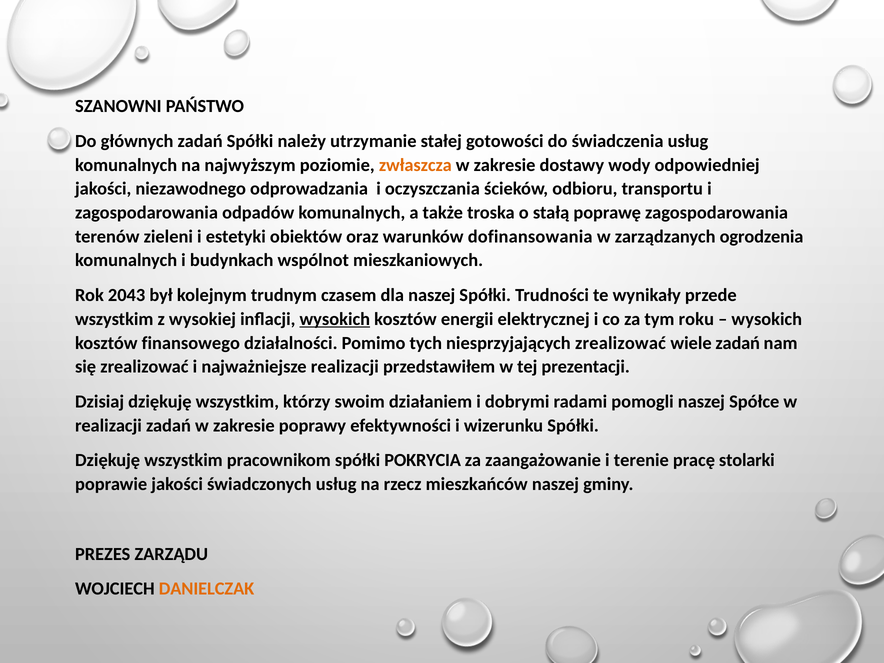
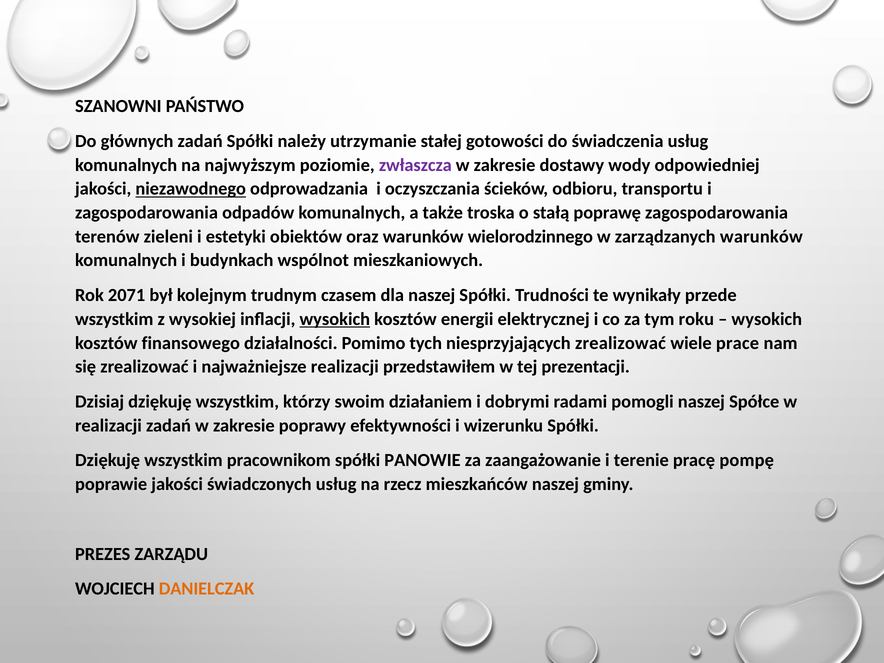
zwłaszcza colour: orange -> purple (415, 165)
niezawodnego underline: none -> present (191, 189)
dofinansowania: dofinansowania -> wielorodzinnego (530, 237)
zarządzanych ogrodzenia: ogrodzenia -> warunków (761, 237)
2043: 2043 -> 2071 (127, 295)
wiele zadań: zadań -> prace (738, 343)
POKRYCIA: POKRYCIA -> PANOWIE (422, 460)
stolarki: stolarki -> pompę (747, 460)
